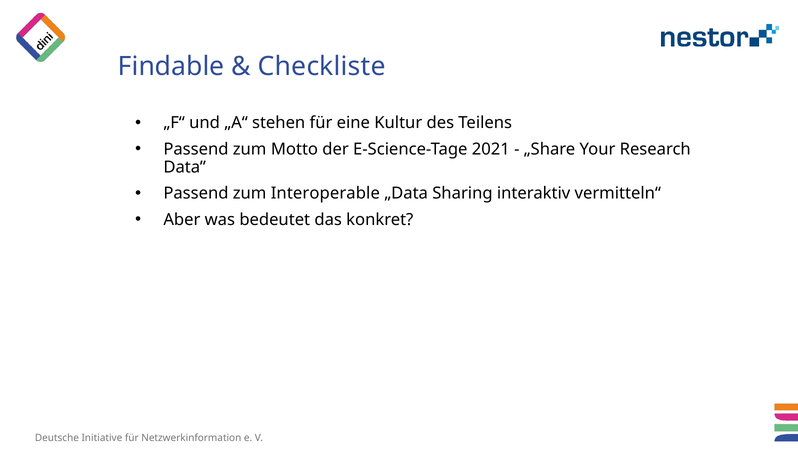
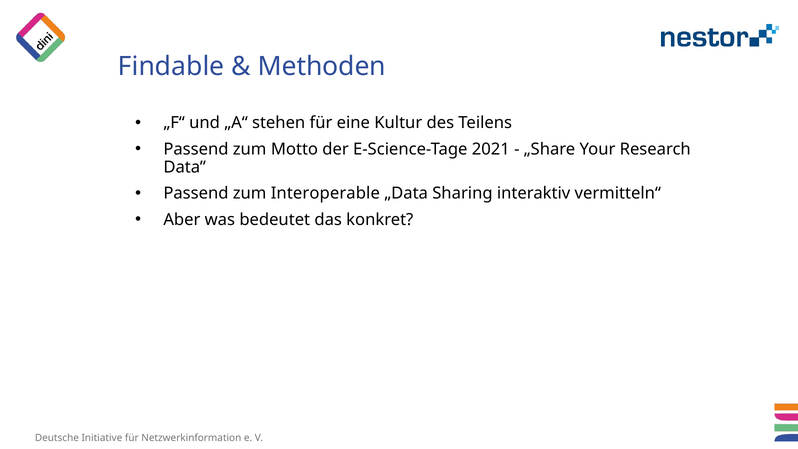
Checkliste: Checkliste -> Methoden (322, 66)
